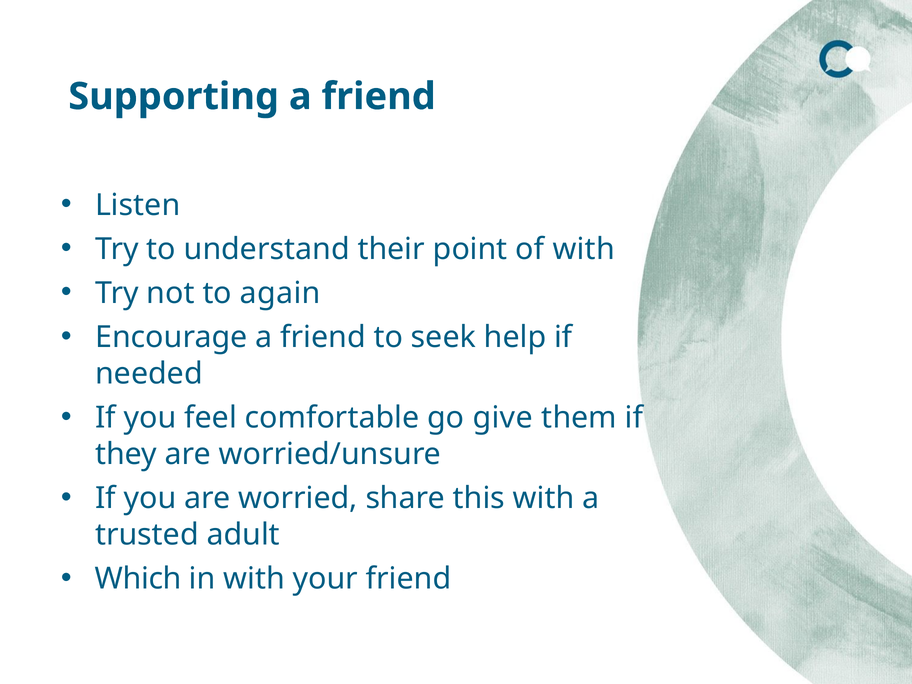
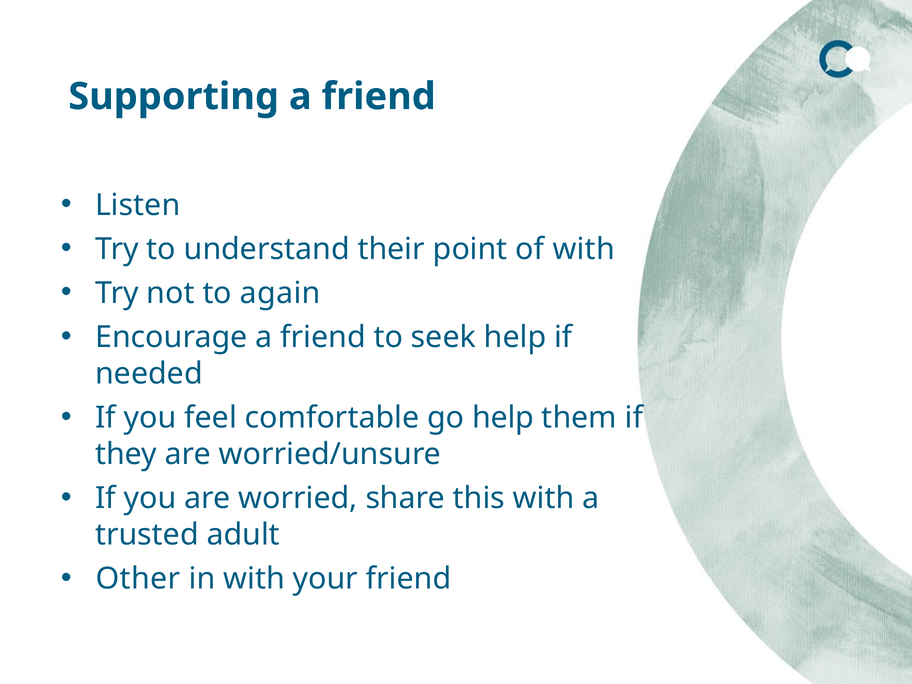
go give: give -> help (503, 418)
Which: Which -> Other (138, 579)
